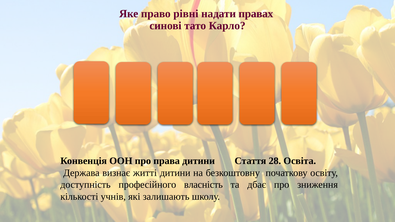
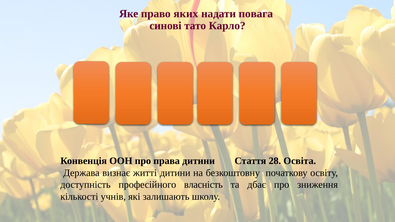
рівні: рівні -> яких (186, 14)
правах: правах -> повага (256, 14)
